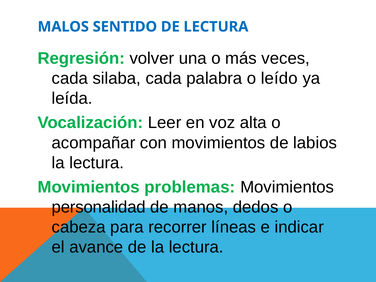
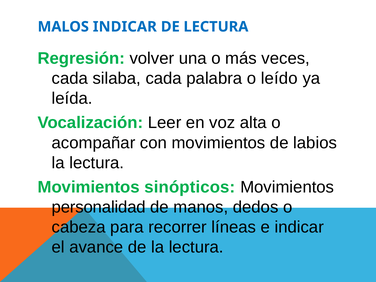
MALOS SENTIDO: SENTIDO -> INDICAR (125, 27)
problemas: problemas -> sinópticos (190, 187)
